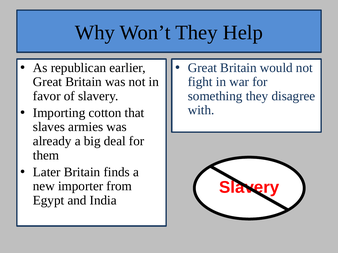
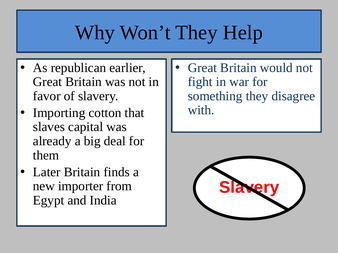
armies: armies -> capital (86, 127)
